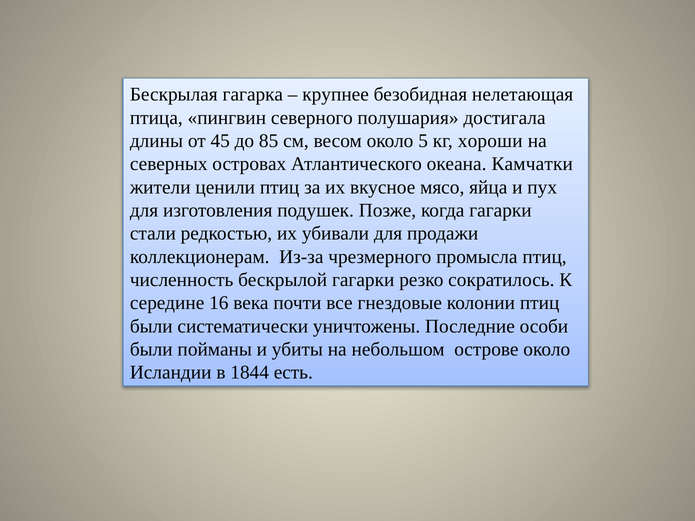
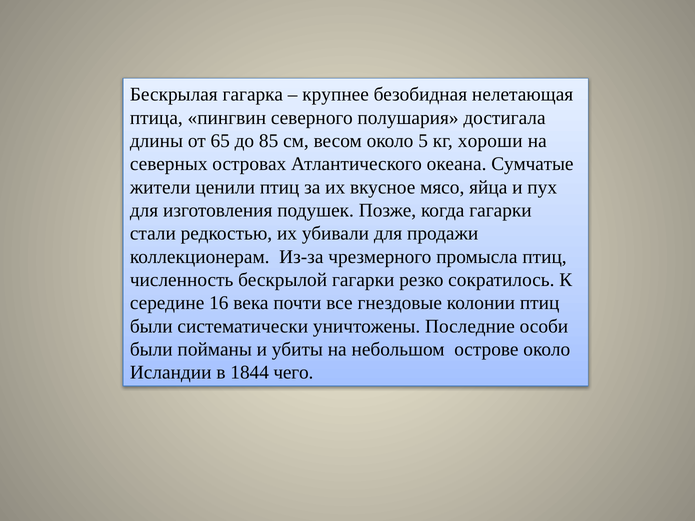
45: 45 -> 65 (220, 141)
Камчатки: Камчатки -> Сумчатые (532, 164)
есть: есть -> чего (293, 373)
